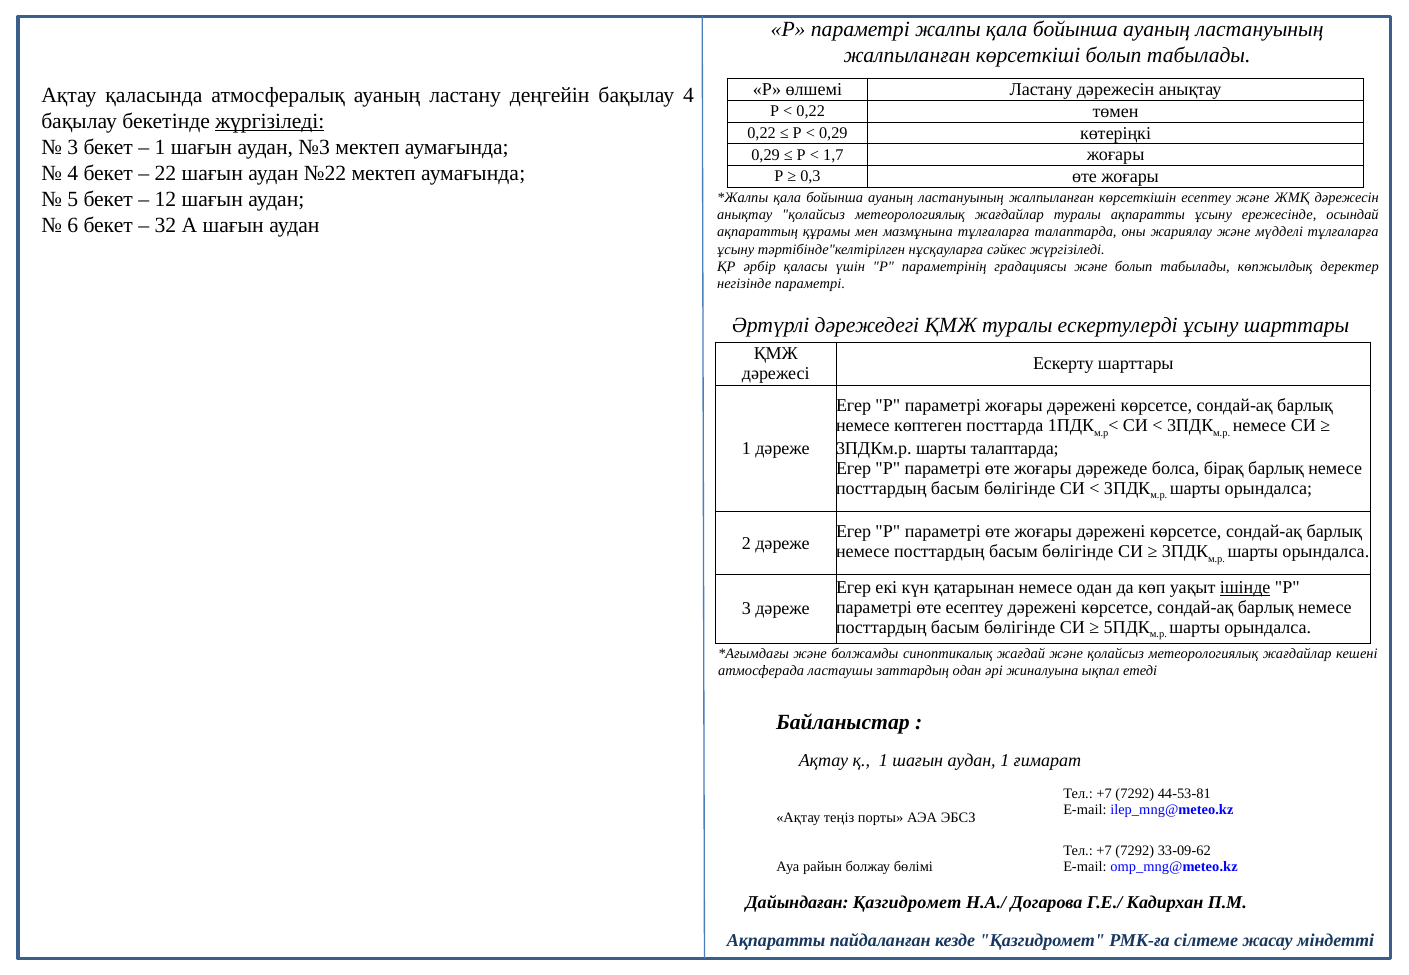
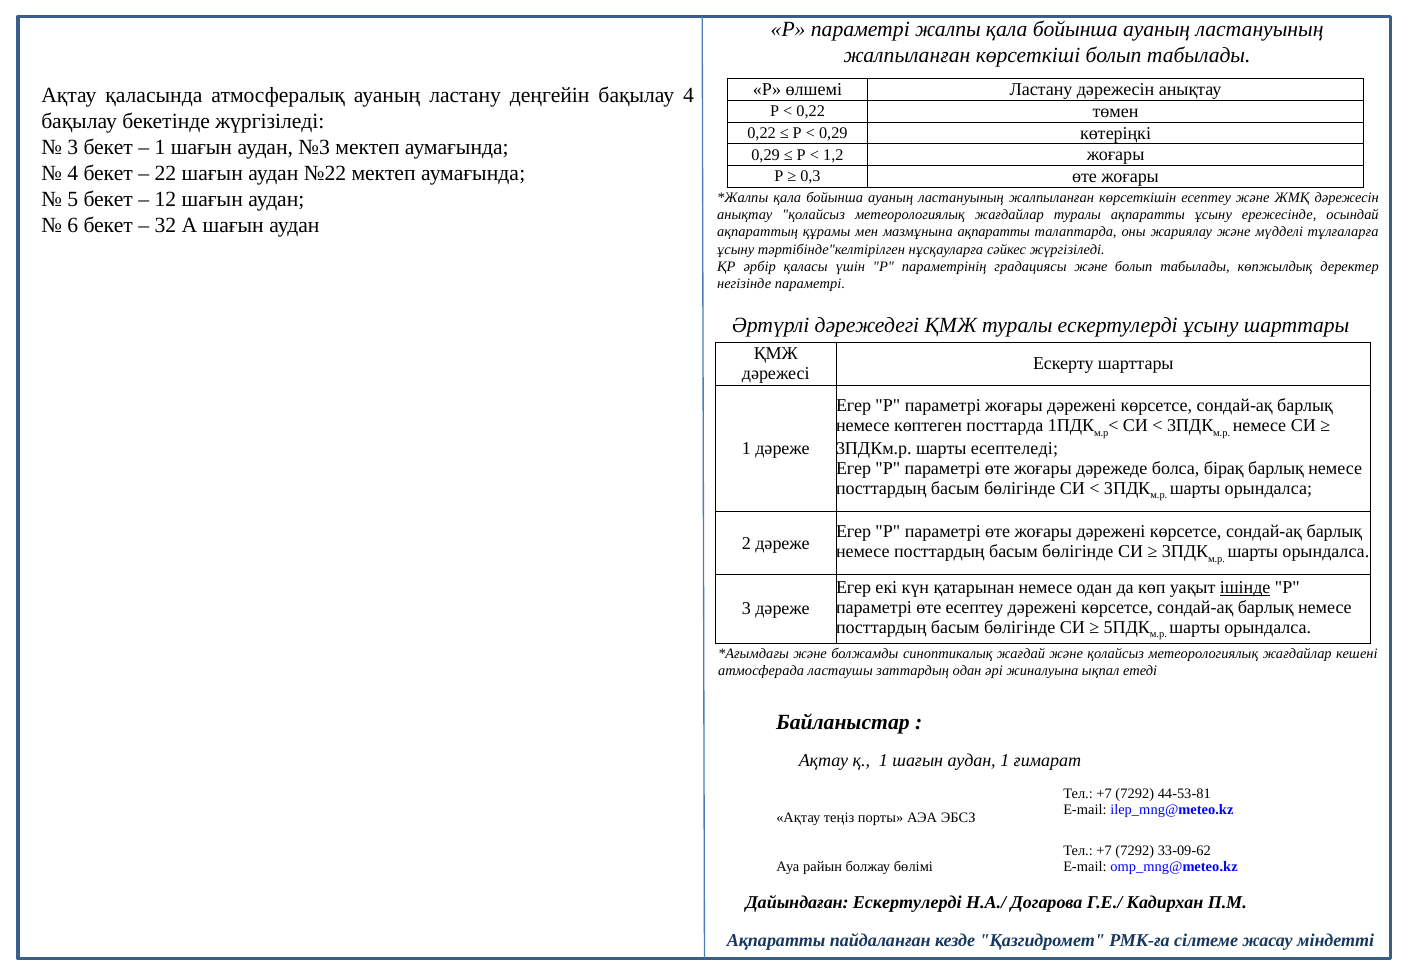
жүргізіледі underline: present -> none (270, 121)
1,7: 1,7 -> 1,2 (833, 155)
мазмұнына тұлғаларға: тұлғаларға -> ақпаратты (994, 232)
шарты талаптарда: талаптарда -> есептеледі (1015, 449)
Дайындаған Қазгидромет: Қазгидромет -> Ескертулерді (907, 903)
